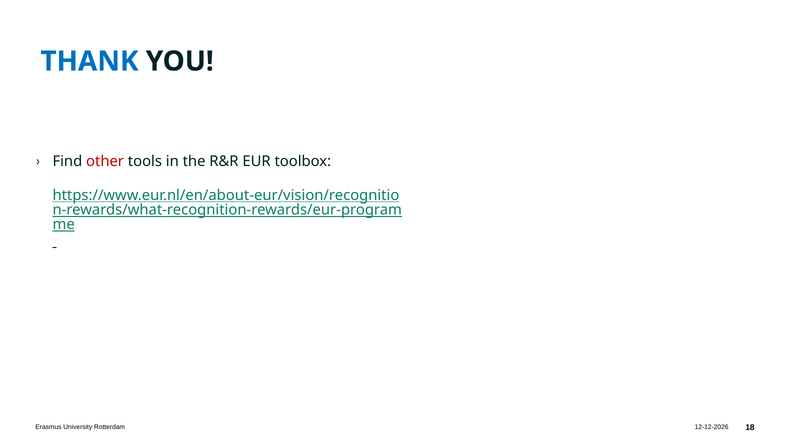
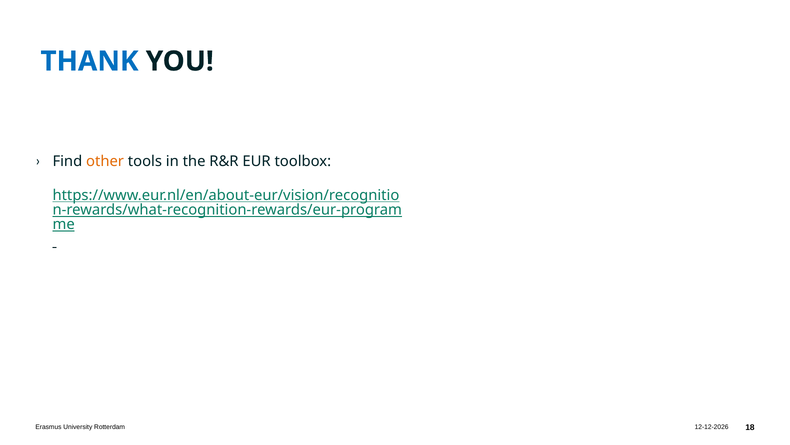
other colour: red -> orange (105, 161)
